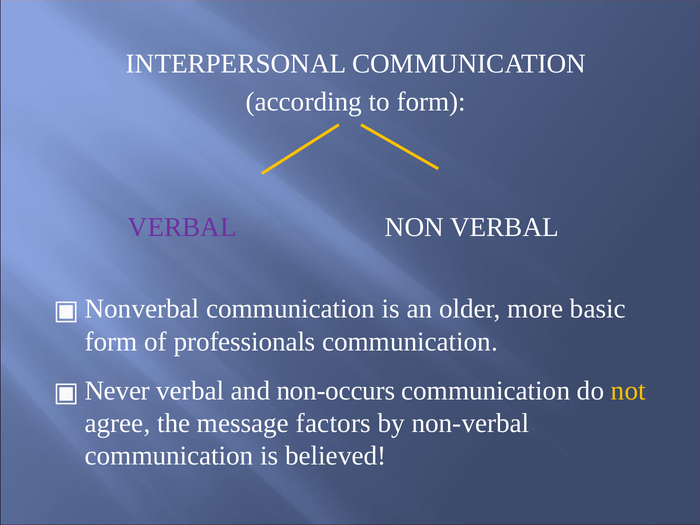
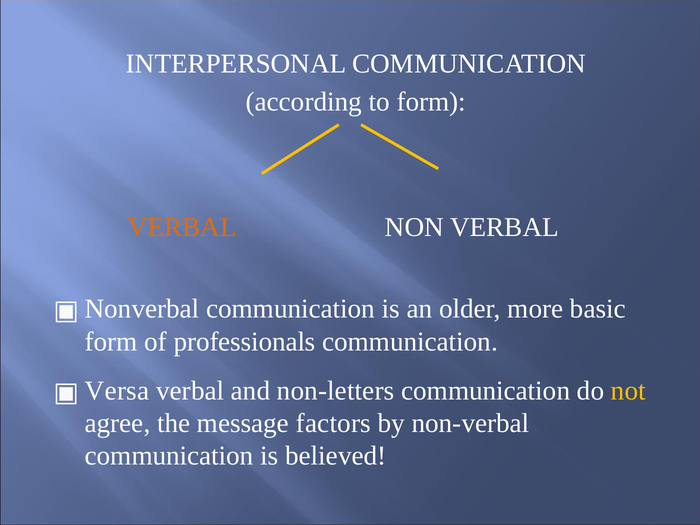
VERBAL colour: purple -> orange (182, 227)
Never: Never -> Versa (117, 391)
non-occurs: non-occurs -> non-letters (336, 391)
